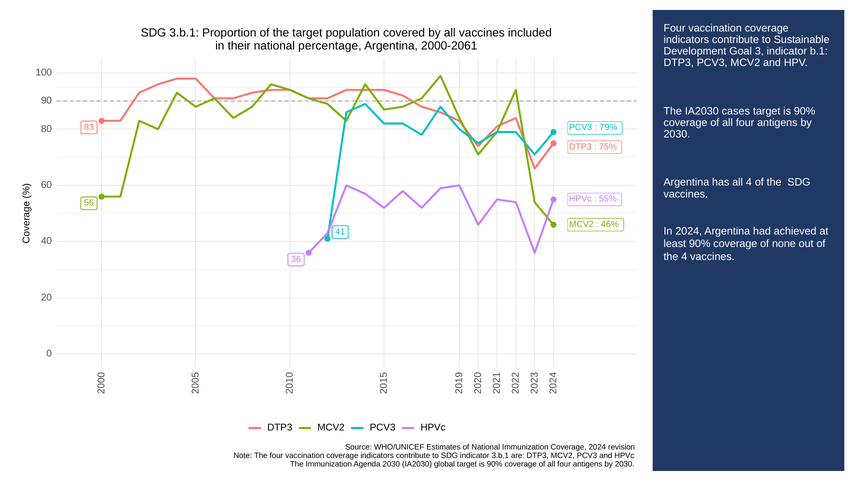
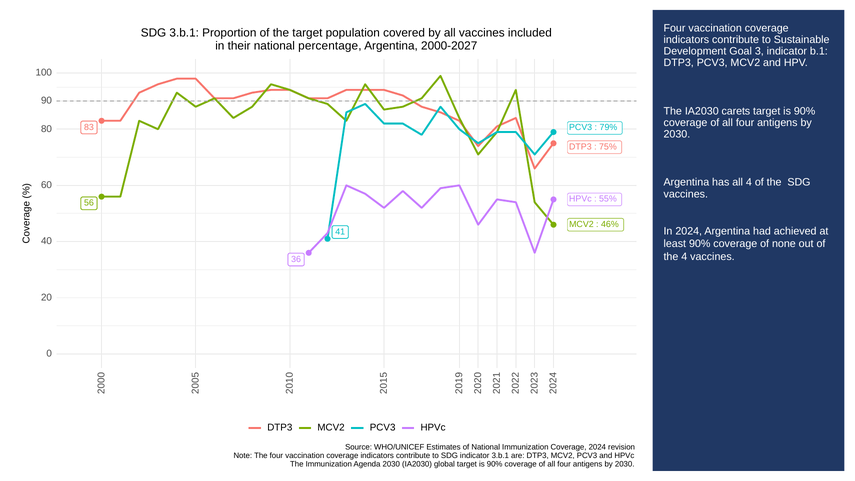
2000-2061: 2000-2061 -> 2000-2027 (449, 46)
cases: cases -> carets (736, 111)
